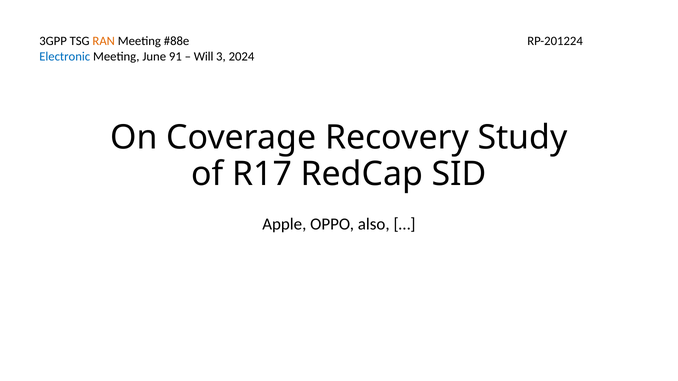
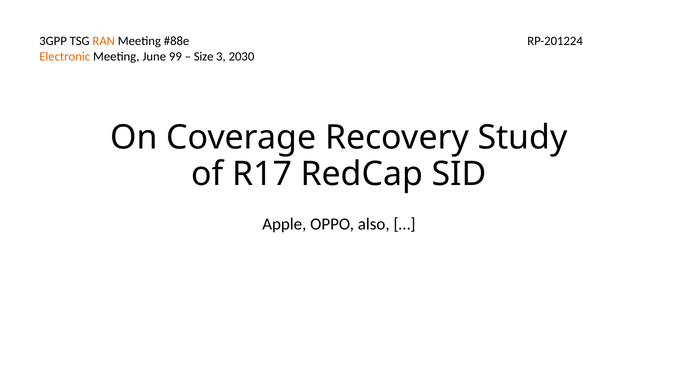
Electronic colour: blue -> orange (65, 57)
91: 91 -> 99 (175, 57)
Will: Will -> Size (204, 57)
2024: 2024 -> 2030 (241, 57)
